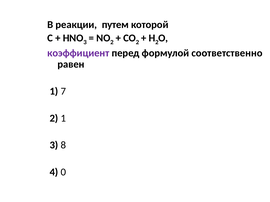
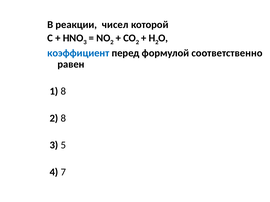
путем: путем -> чисел (115, 25)
коэффициент colour: purple -> blue (78, 53)
1 7: 7 -> 8 (63, 91)
2 1: 1 -> 8 (63, 118)
8: 8 -> 5 (63, 145)
0: 0 -> 7 (63, 172)
